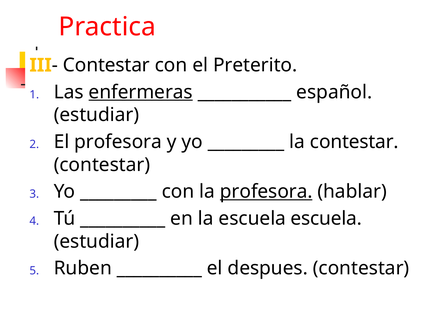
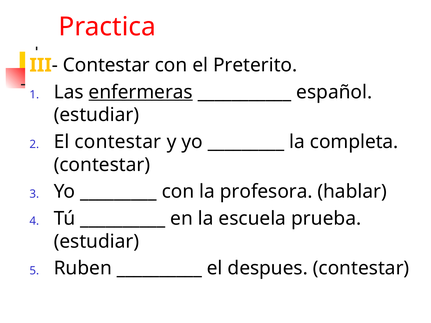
El profesora: profesora -> contestar (118, 142)
la contestar: contestar -> completa (354, 142)
profesora underline: present -> none (266, 192)
escuela escuela: escuela -> prueba (326, 219)
